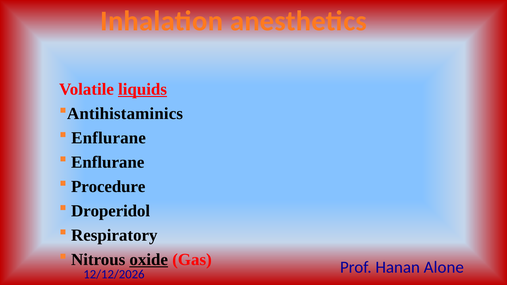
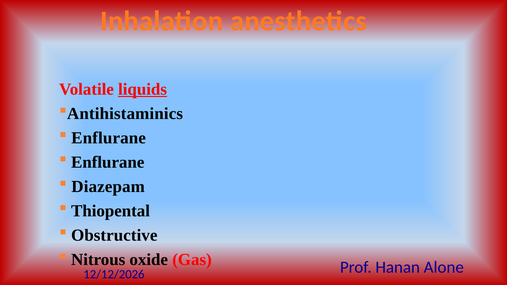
Procedure: Procedure -> Diazepam (108, 187)
Droperidol: Droperidol -> Thiopental (111, 211)
Respiratory: Respiratory -> Obstructive (114, 235)
oxide underline: present -> none (149, 260)
